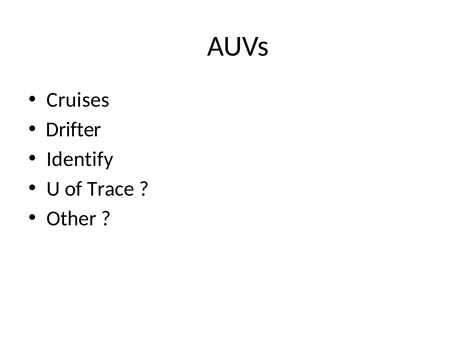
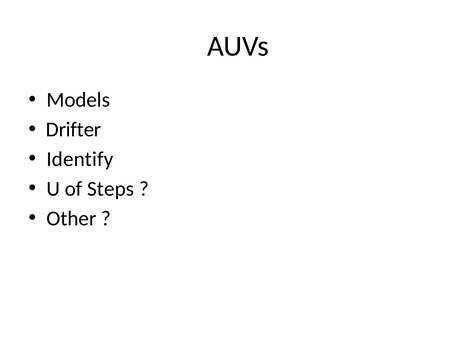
Cruises: Cruises -> Models (78, 100)
Trace: Trace -> Steps (111, 189)
